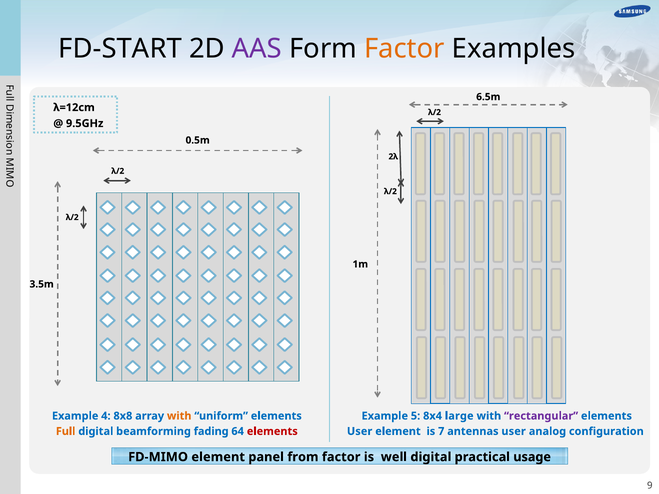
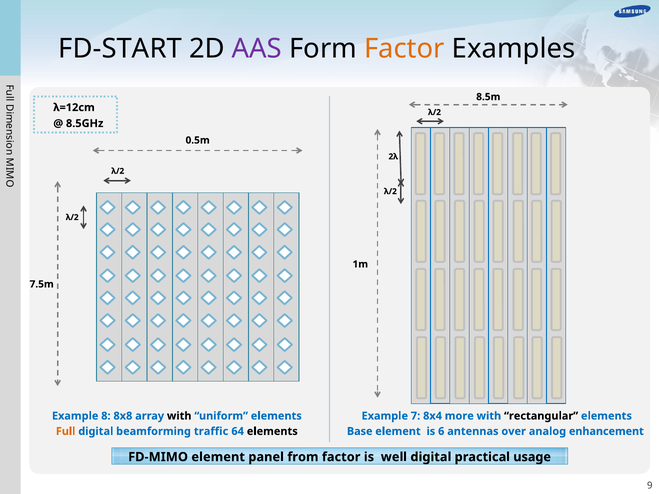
6.5m: 6.5m -> 8.5m (488, 97)
9.5GHz: 9.5GHz -> 8.5GHz (85, 123)
3.5m: 3.5m -> 7.5m (42, 284)
4: 4 -> 8 (106, 416)
with colour: orange -> black (179, 416)
5: 5 -> 7 (416, 416)
large: large -> more (459, 416)
rectangular colour: purple -> black (541, 416)
fading: fading -> traffic (211, 432)
elements colour: red -> black (272, 432)
User: User -> Base (360, 432)
7: 7 -> 6 (441, 432)
antennas user: user -> over (514, 432)
configuration: configuration -> enhancement (606, 432)
